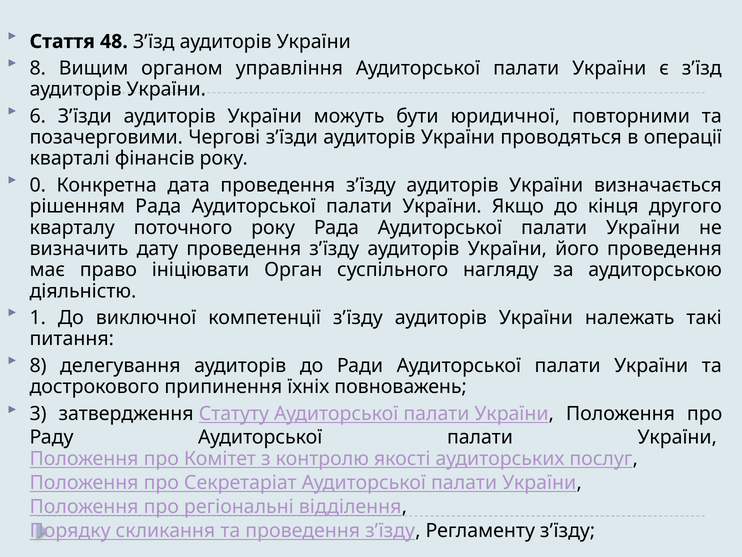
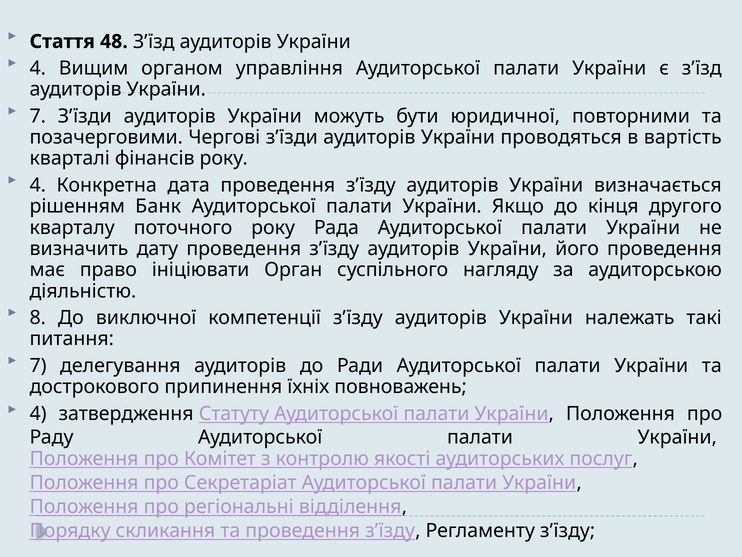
8: 8 -> 4 (38, 68)
6: 6 -> 7 (38, 116)
операції: операції -> вартість (683, 137)
0: 0 -> 4 (38, 185)
рішенням Рада: Рада -> Банк (158, 206)
1: 1 -> 8 (38, 318)
8: 8 -> 7 (38, 365)
3: 3 -> 4 (38, 413)
